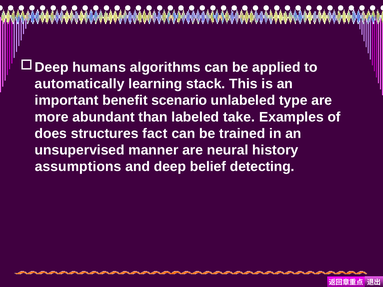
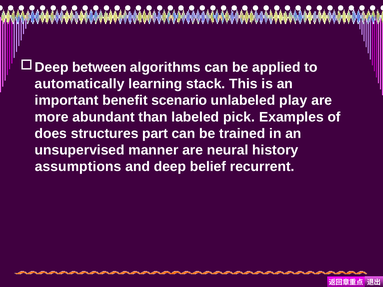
humans: humans -> between (99, 67)
type: type -> play (293, 100)
take: take -> pick (239, 117)
fact: fact -> part (155, 134)
detecting: detecting -> recurrent (262, 167)
